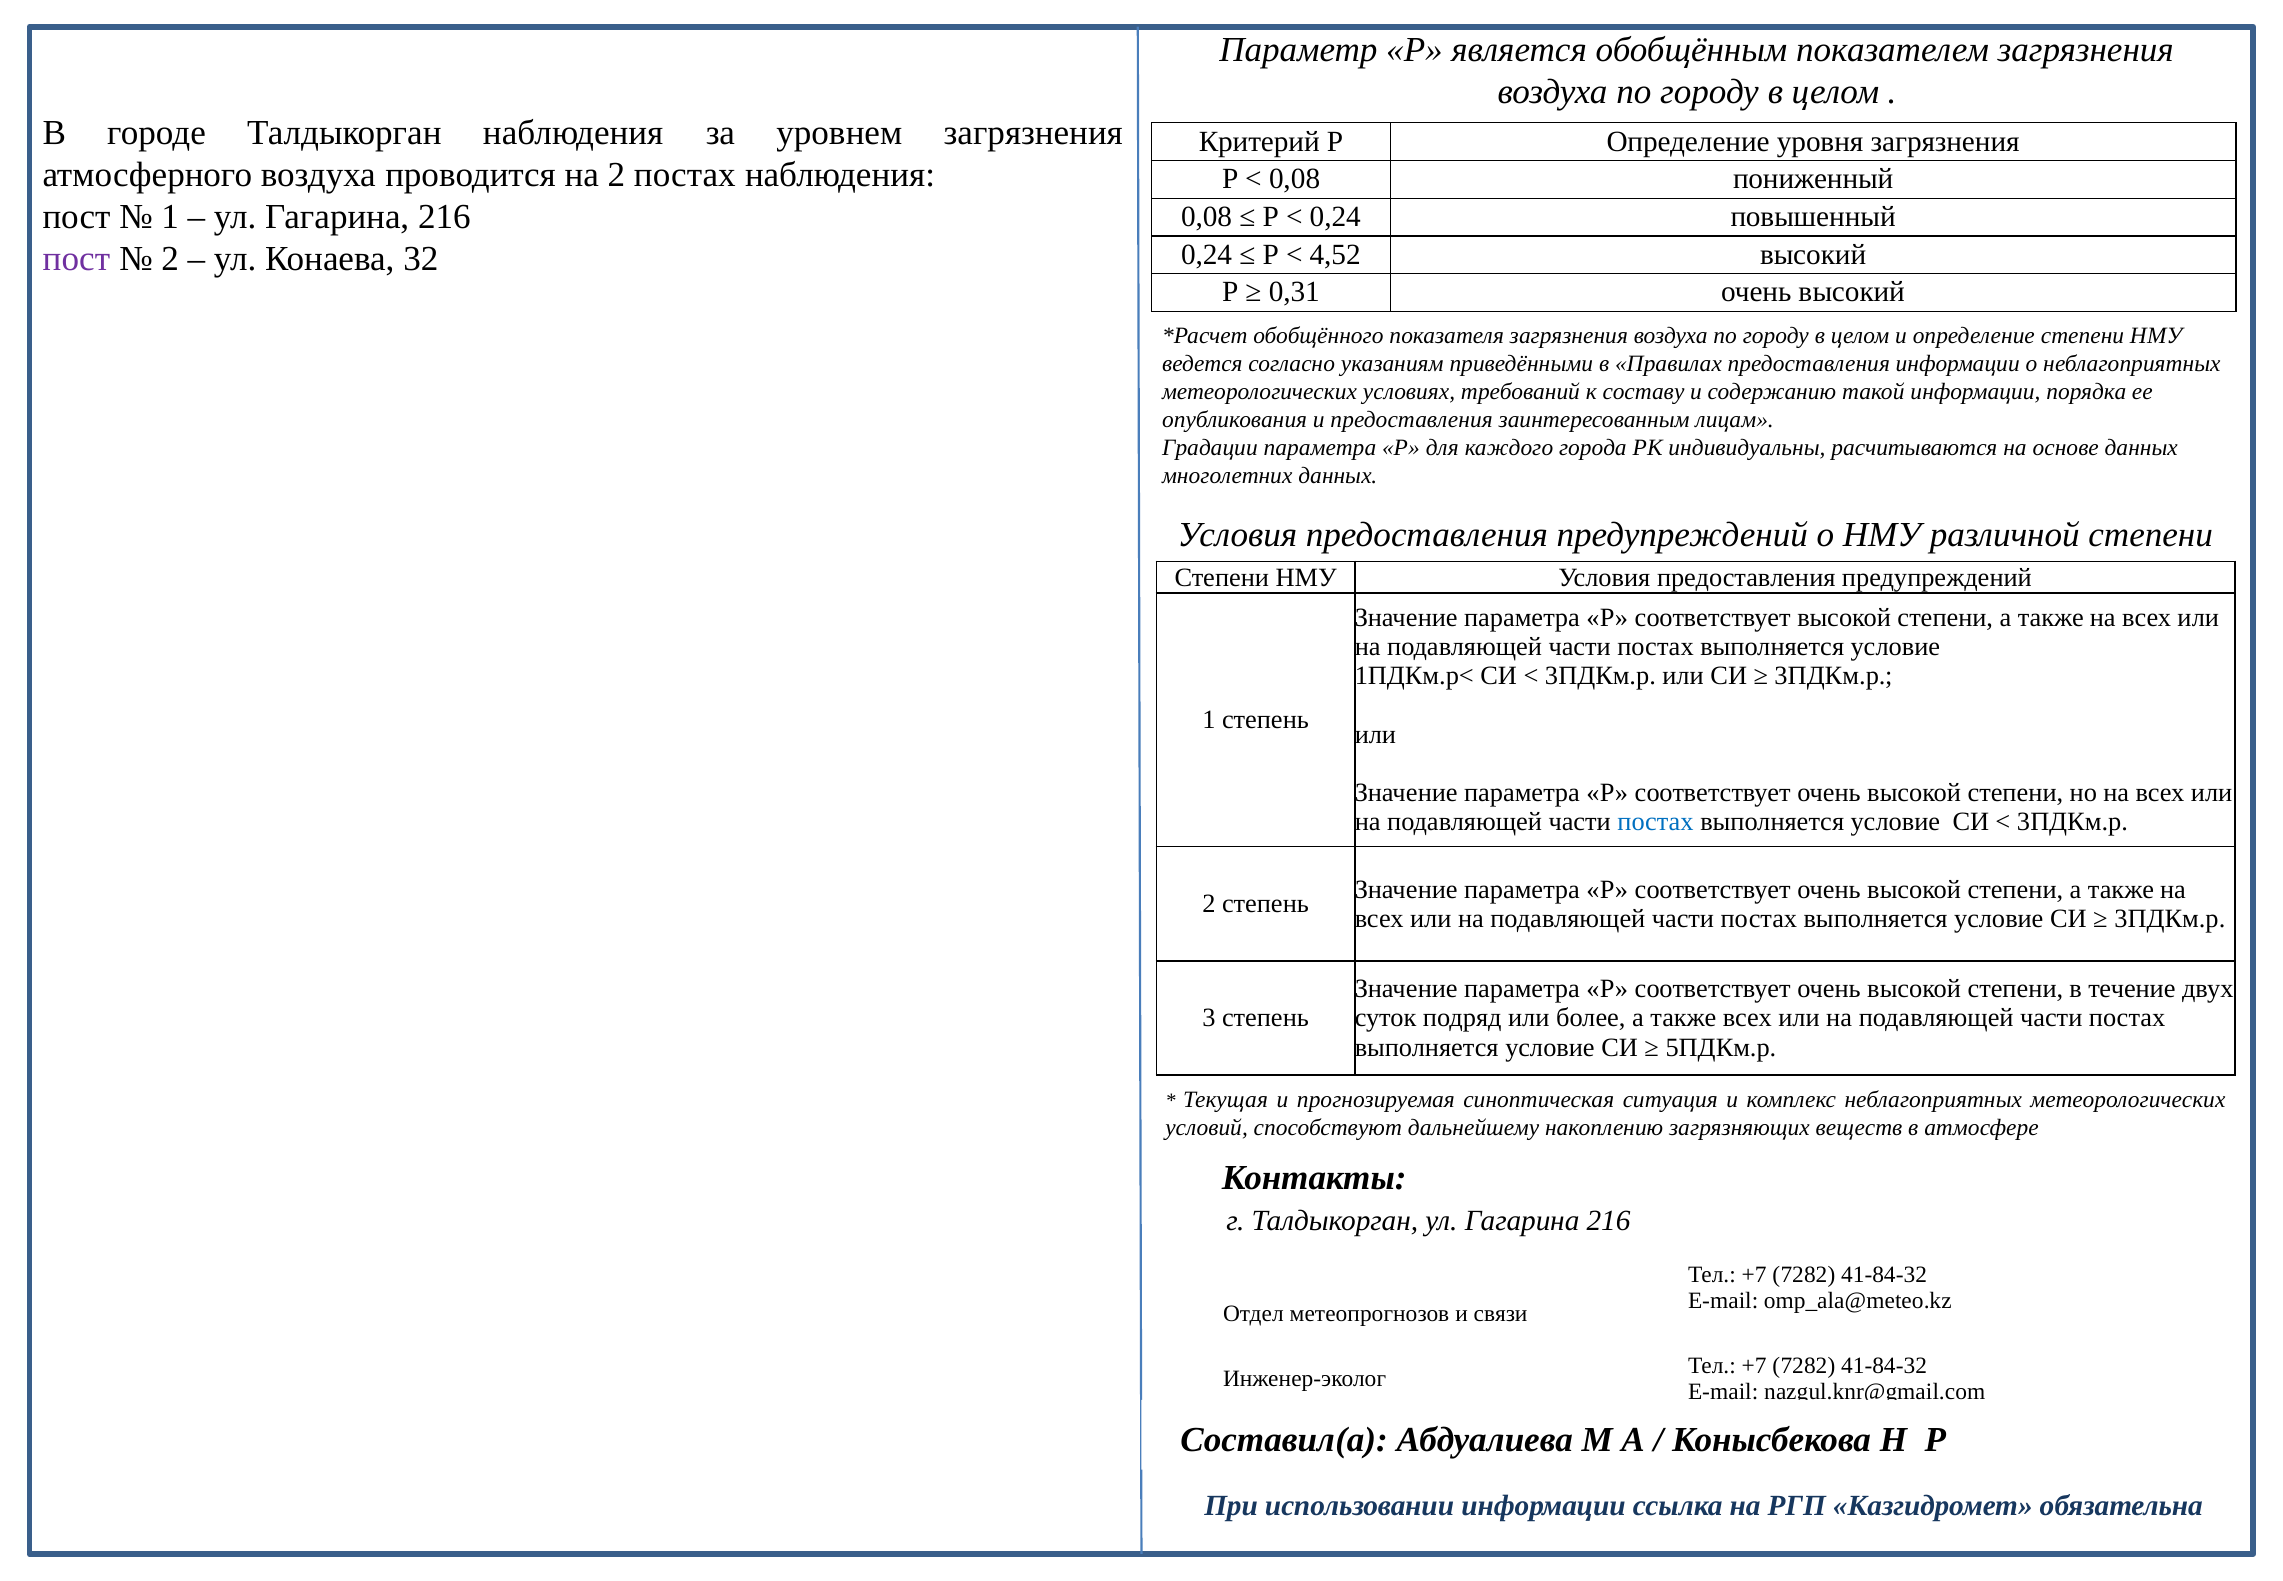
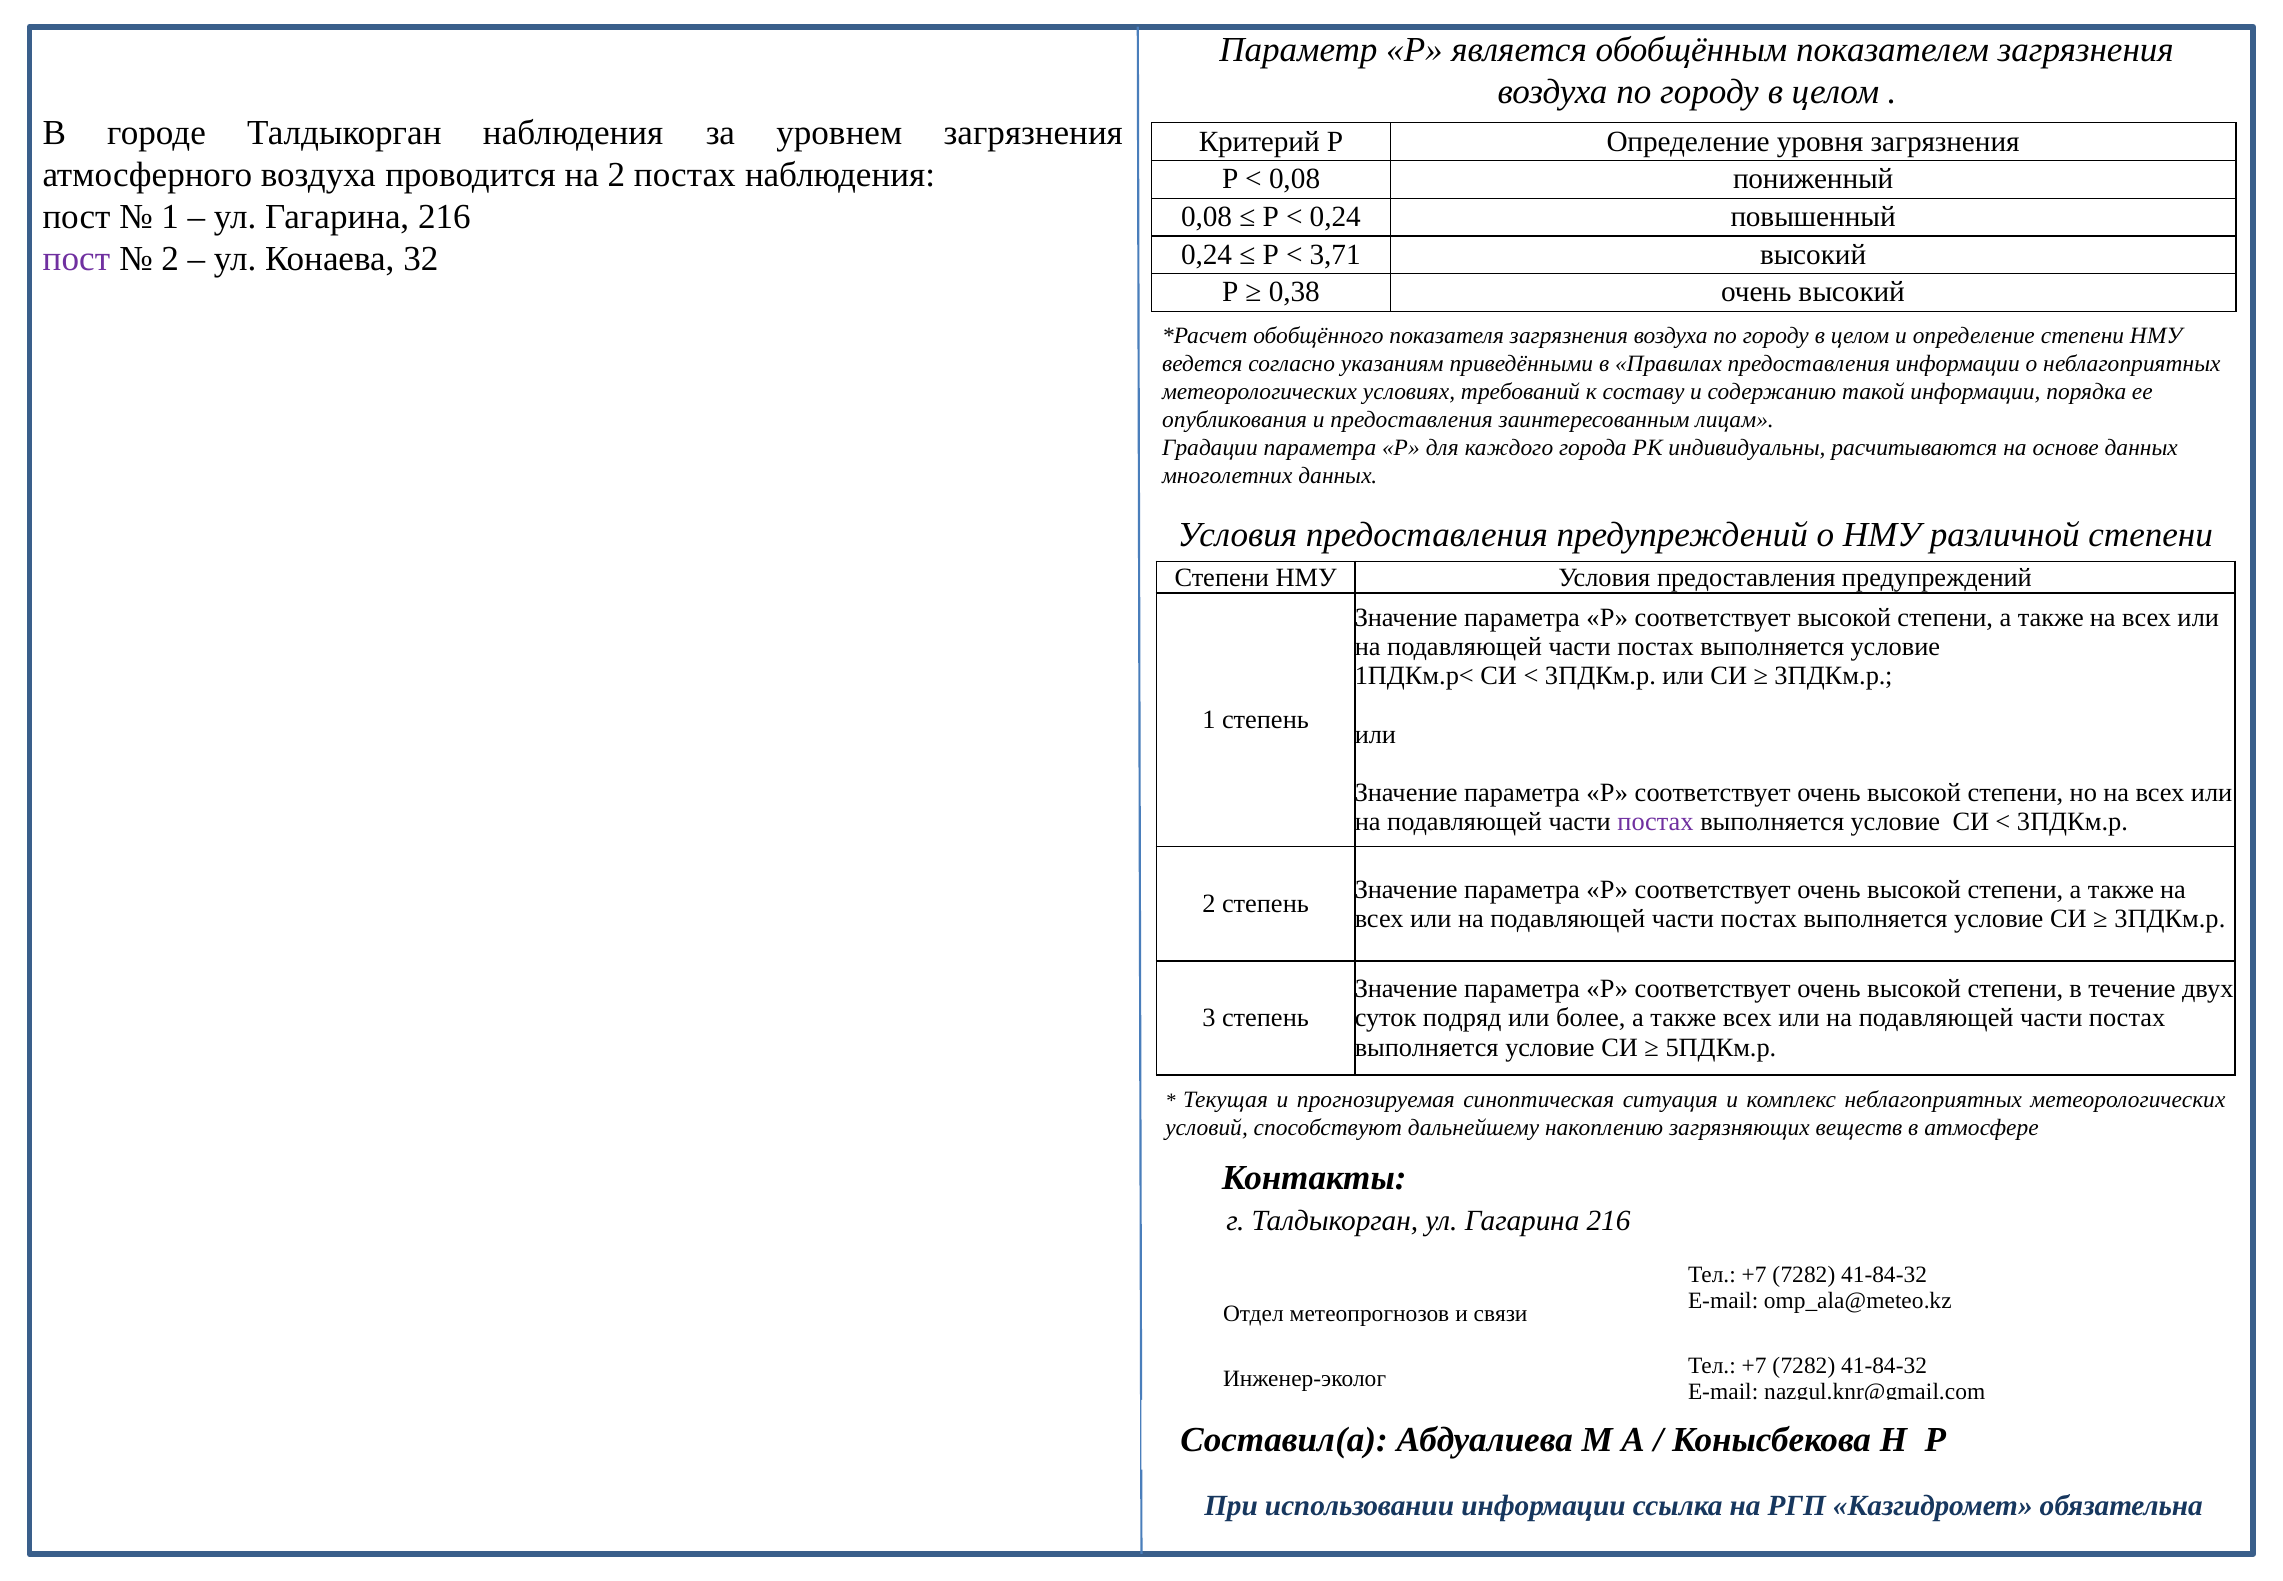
4,52: 4,52 -> 3,71 (1335, 254)
0,31: 0,31 -> 0,38 (1294, 292)
постах colour: blue -> purple (1655, 822)
